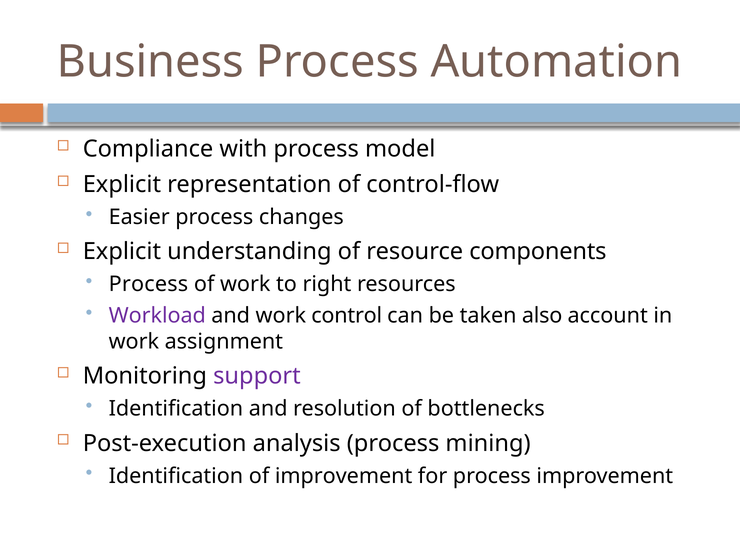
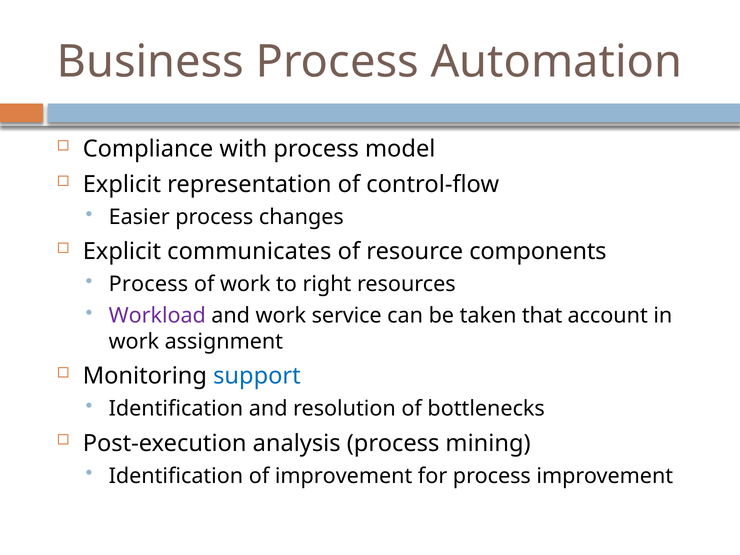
understanding: understanding -> communicates (249, 252)
control: control -> service (347, 316)
also: also -> that (542, 316)
support colour: purple -> blue (257, 376)
